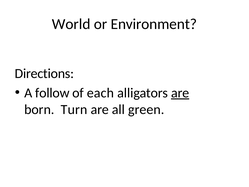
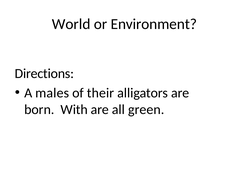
follow: follow -> males (52, 93)
each: each -> their (101, 93)
are underline: present -> none (180, 93)
Turn: Turn -> With (74, 109)
